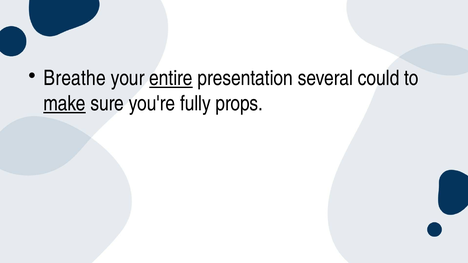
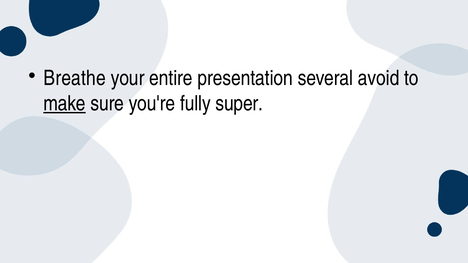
entire underline: present -> none (171, 78)
could: could -> avoid (379, 78)
props: props -> super (239, 104)
